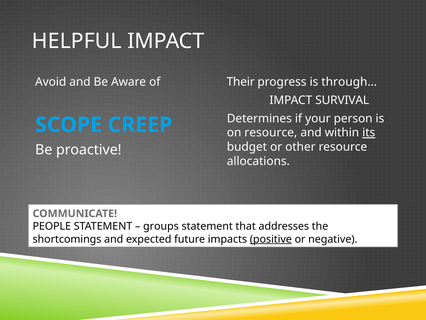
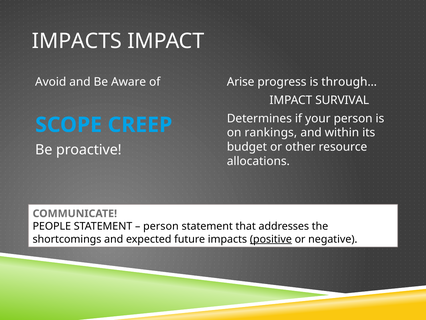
HELPFUL: HELPFUL -> IMPACTS (77, 41)
Their: Their -> Arise (241, 82)
on resource: resource -> rankings (271, 133)
its underline: present -> none (369, 133)
groups: groups -> person (161, 226)
